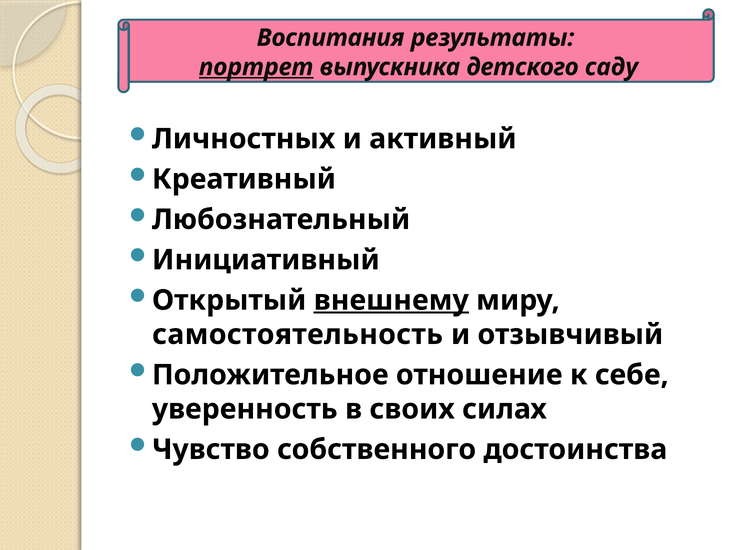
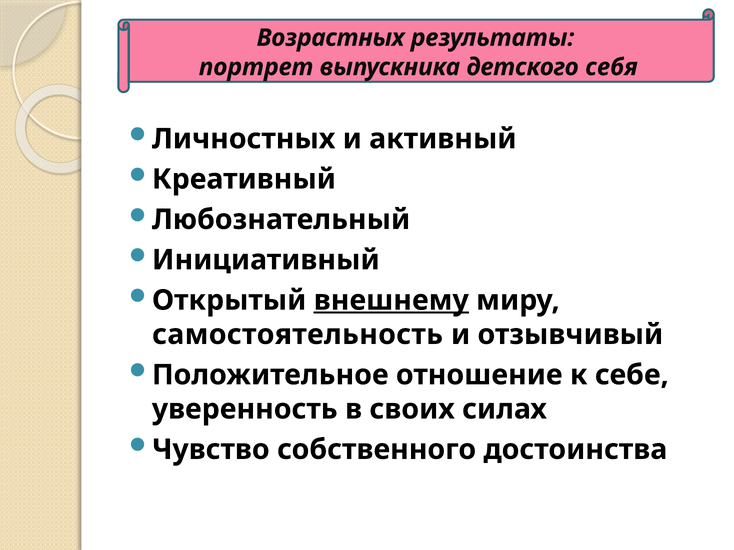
Воспитания: Воспитания -> Возрастных (331, 38)
портрет underline: present -> none (256, 67)
саду: саду -> себя (612, 67)
